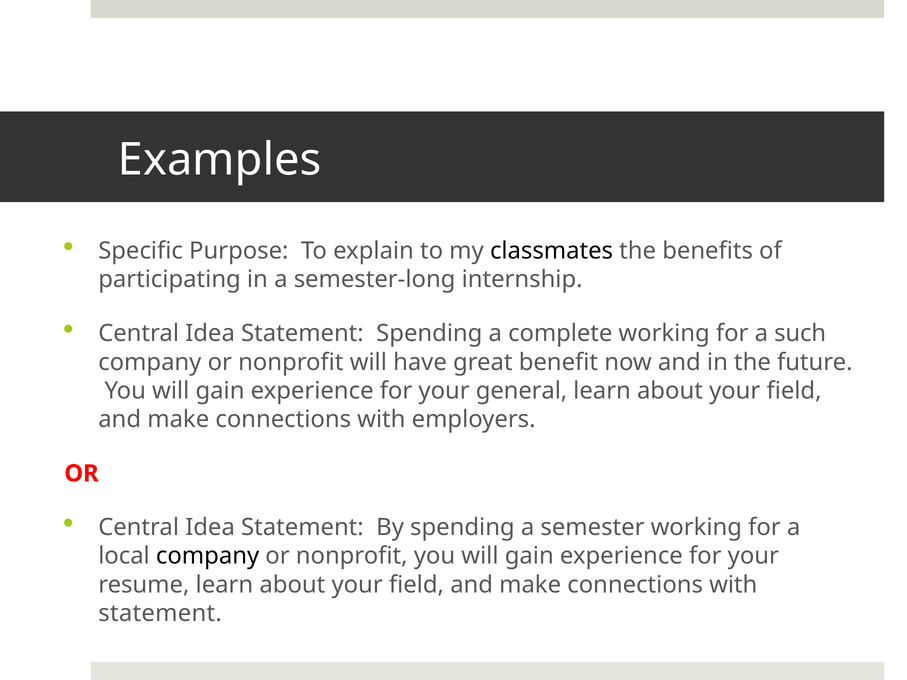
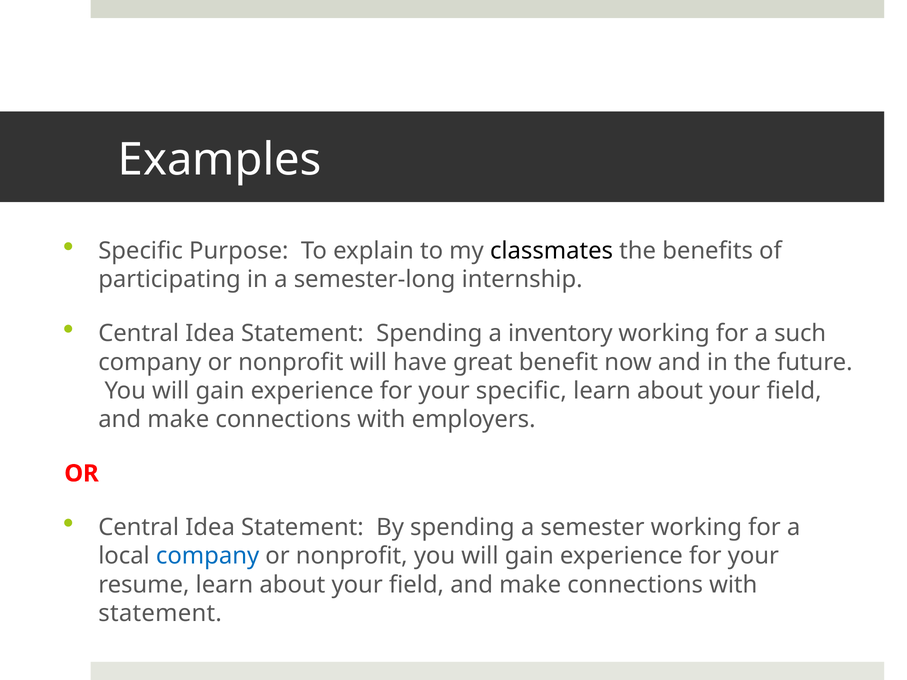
complete: complete -> inventory (560, 334)
your general: general -> specific (521, 391)
company colour: black -> blue (208, 556)
